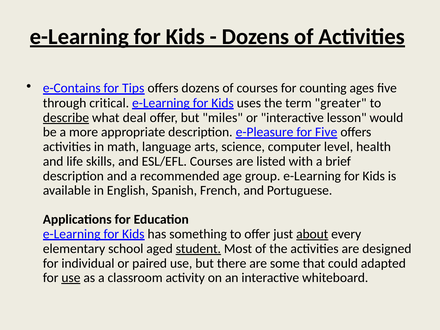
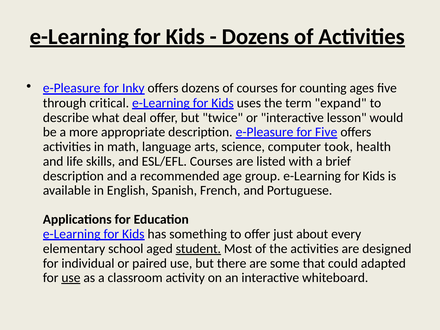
e-Contains: e-Contains -> e-Pleasure (72, 88)
Tips: Tips -> Inky (133, 88)
greater: greater -> expand (341, 103)
describe underline: present -> none (66, 118)
miles: miles -> twice (223, 118)
level: level -> took (339, 147)
about underline: present -> none (312, 234)
